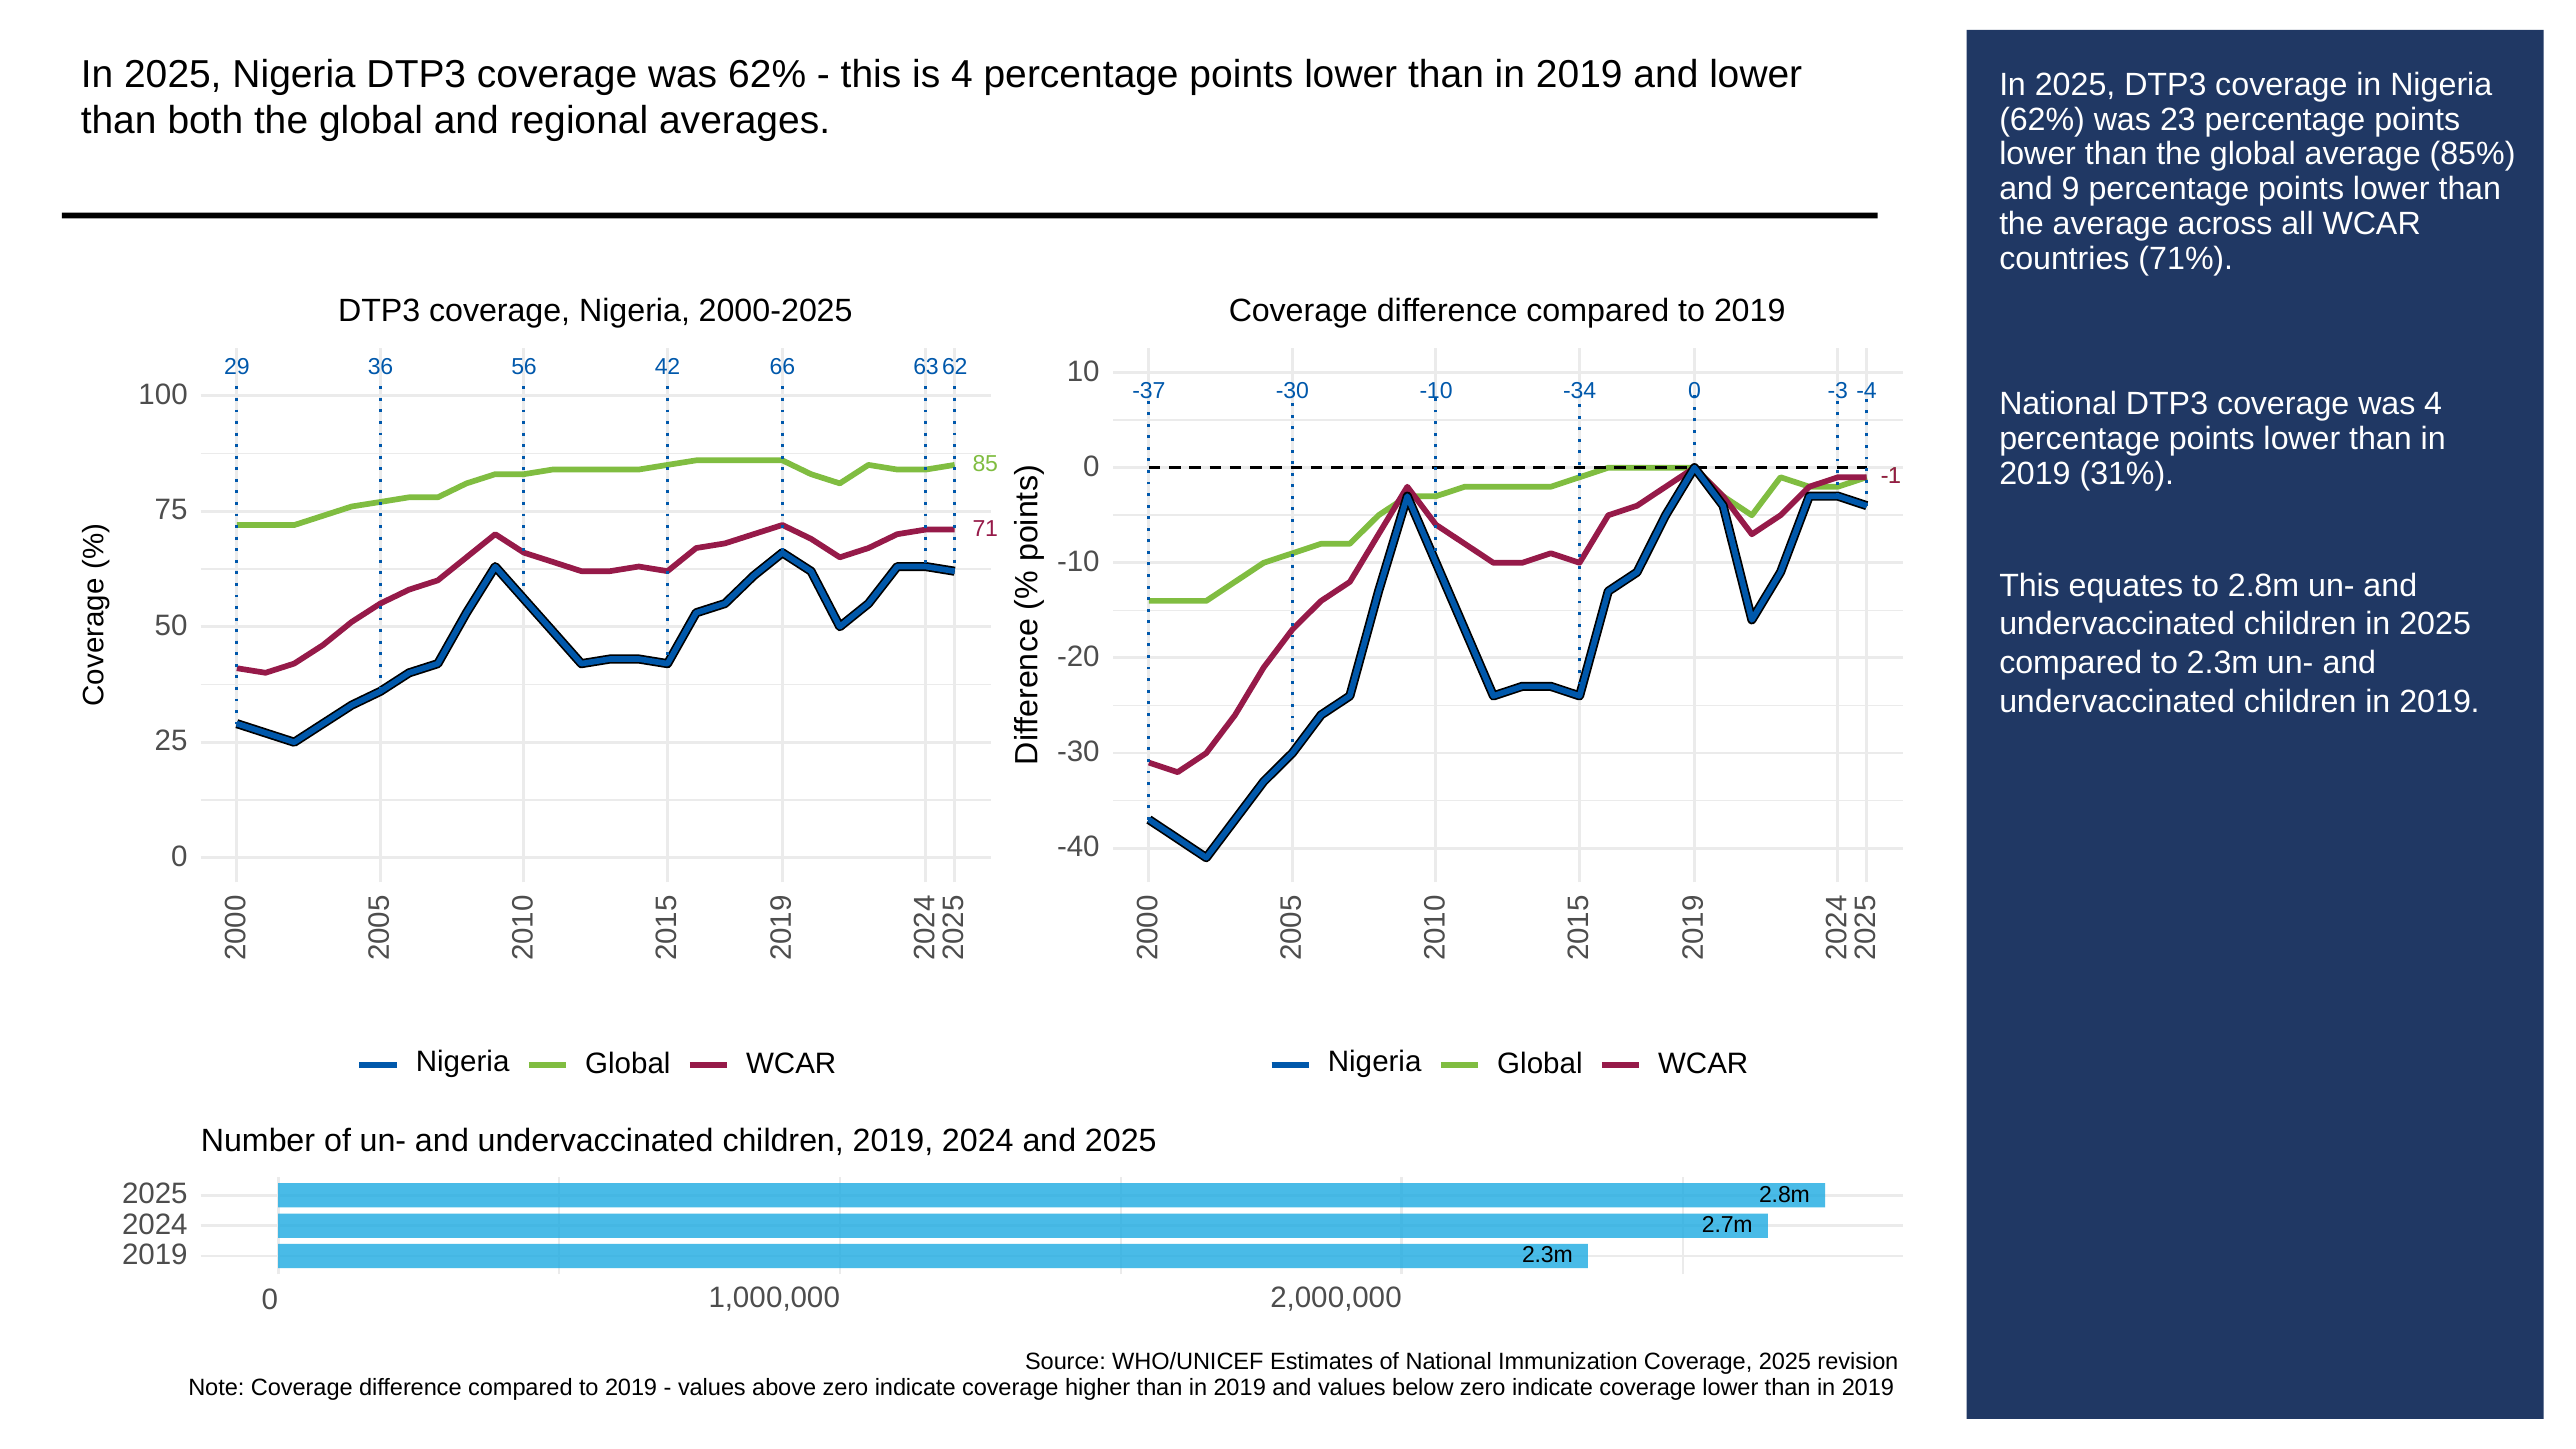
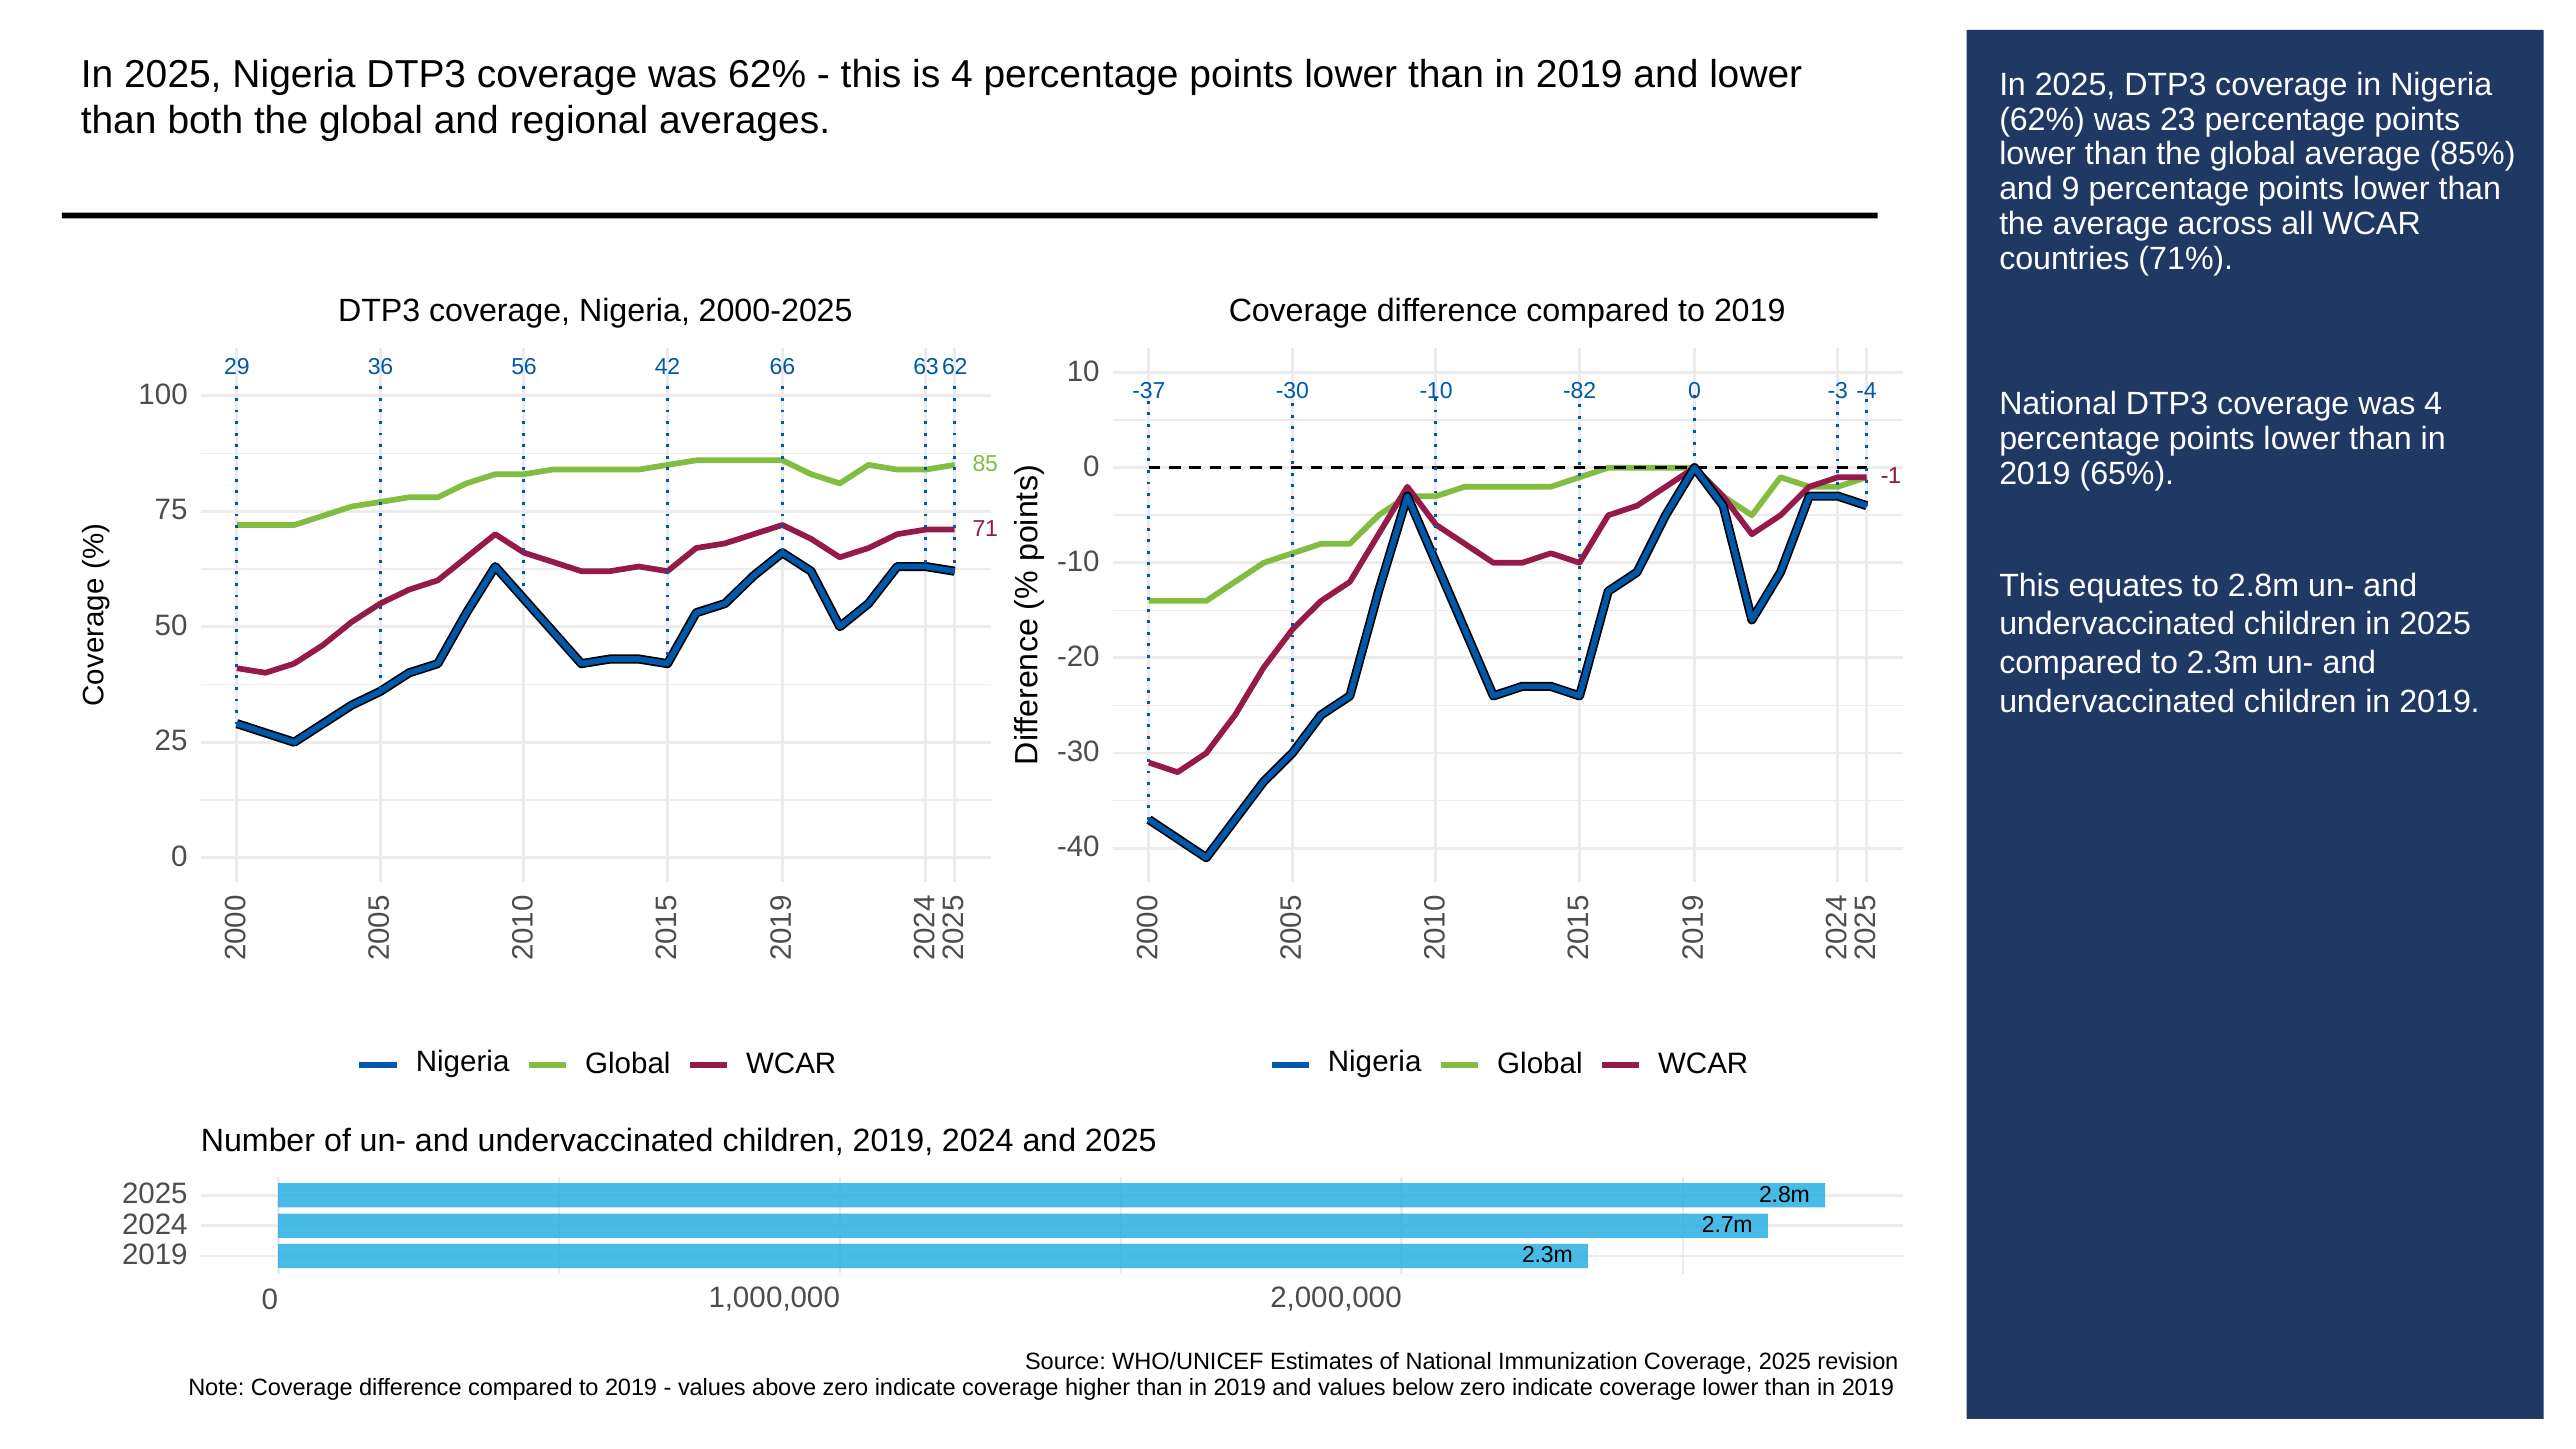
-34: -34 -> -82 (1580, 391)
31%: 31% -> 65% (2127, 474)
